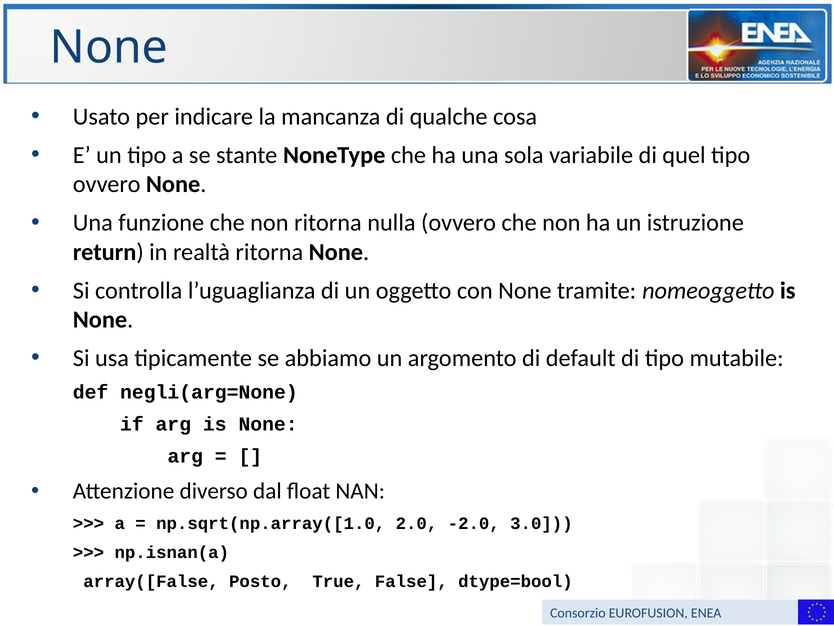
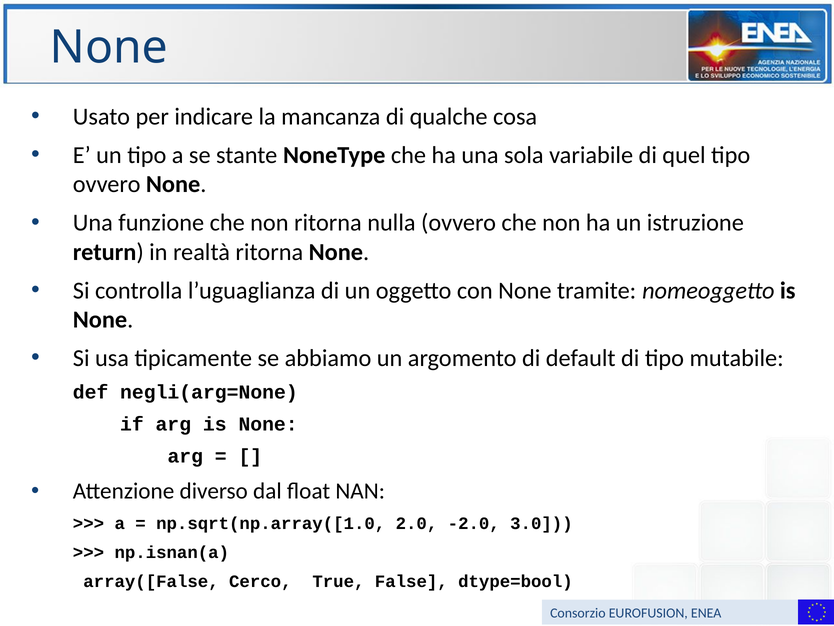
Posto: Posto -> Cerco (260, 581)
